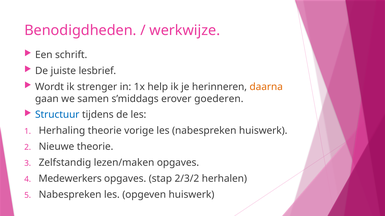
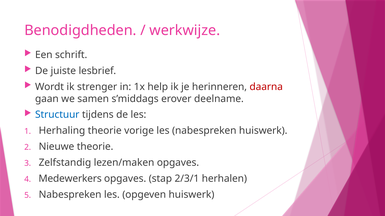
daarna colour: orange -> red (266, 87)
goederen: goederen -> deelname (219, 99)
2/3/2: 2/3/2 -> 2/3/1 (187, 179)
